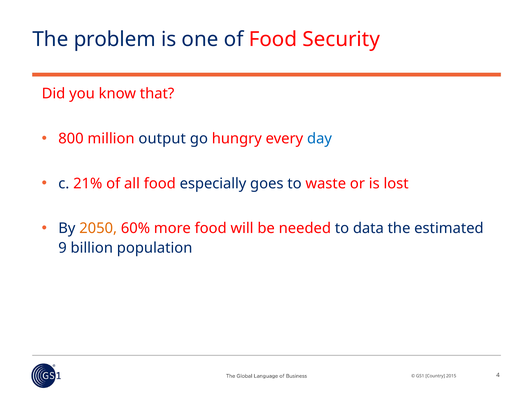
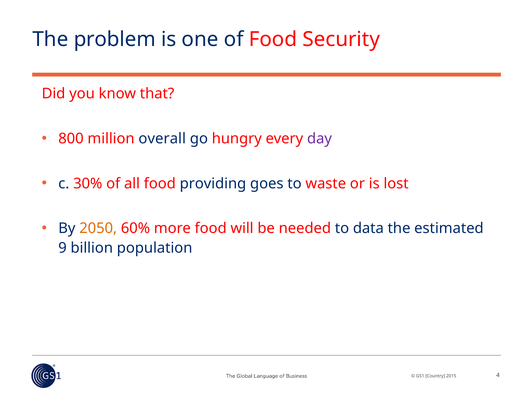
output: output -> overall (162, 138)
day colour: blue -> purple (319, 138)
21%: 21% -> 30% (88, 183)
especially: especially -> providing (213, 183)
